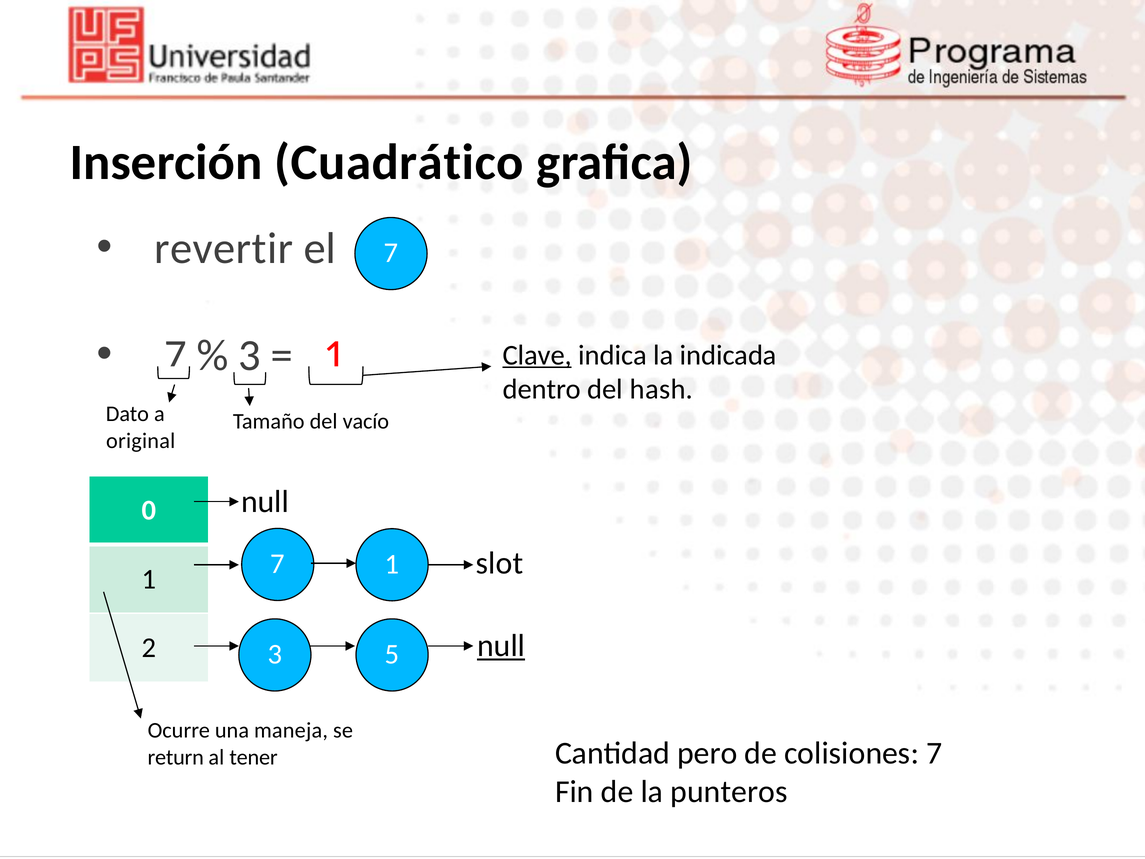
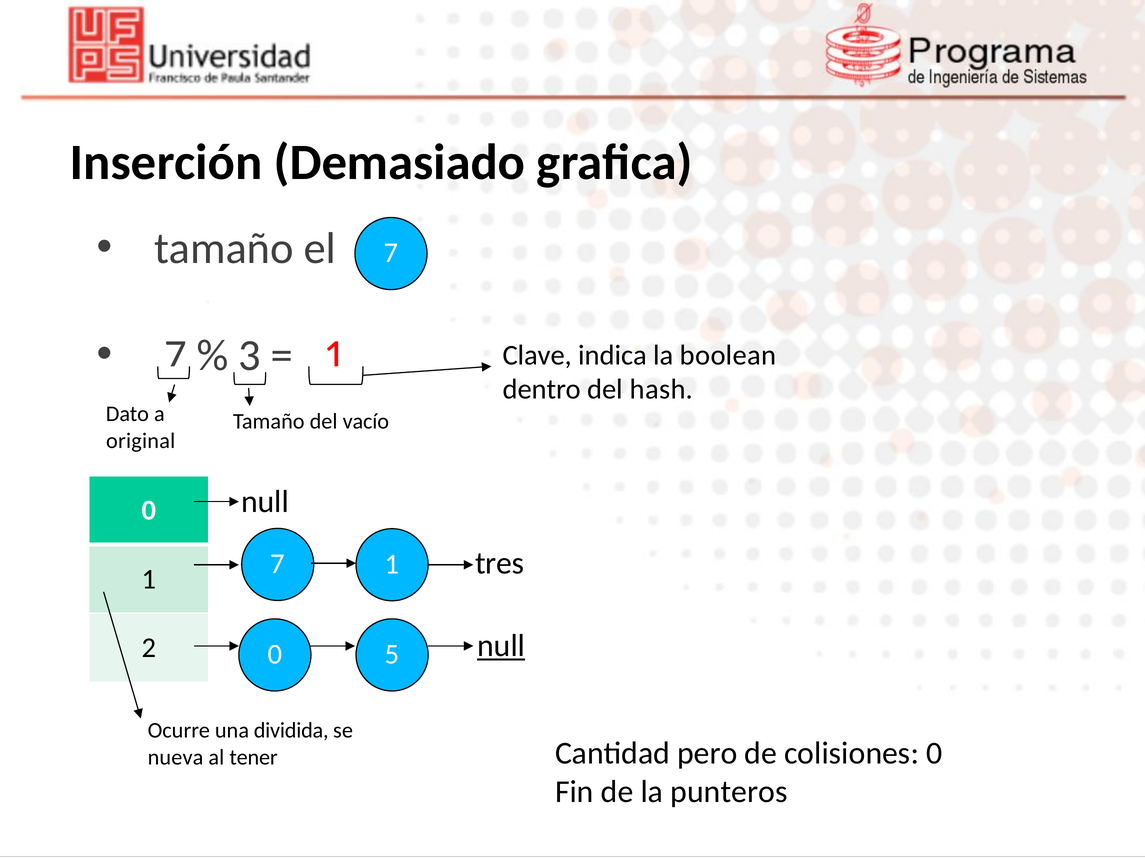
Cuadrático: Cuadrático -> Demasiado (399, 163)
revertir: revertir -> tamaño (224, 248)
Clave underline: present -> none (537, 355)
indicada: indicada -> boolean (728, 355)
slot: slot -> tres (500, 563)
2 3: 3 -> 0 (275, 654)
maneja: maneja -> dividida (291, 730)
return: return -> nueva (175, 757)
colisiones 7: 7 -> 0 (934, 753)
